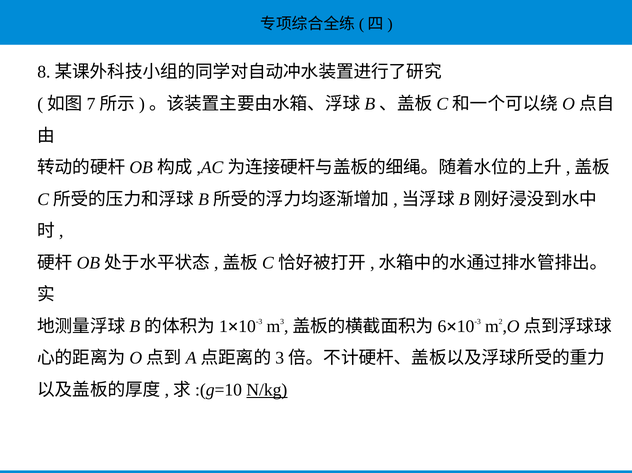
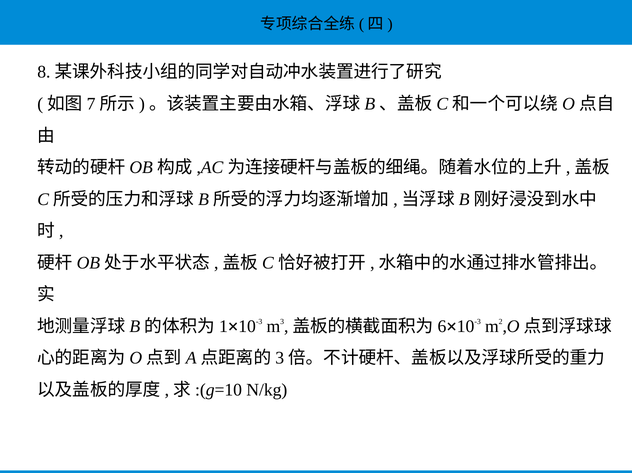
N/kg underline: present -> none (267, 390)
